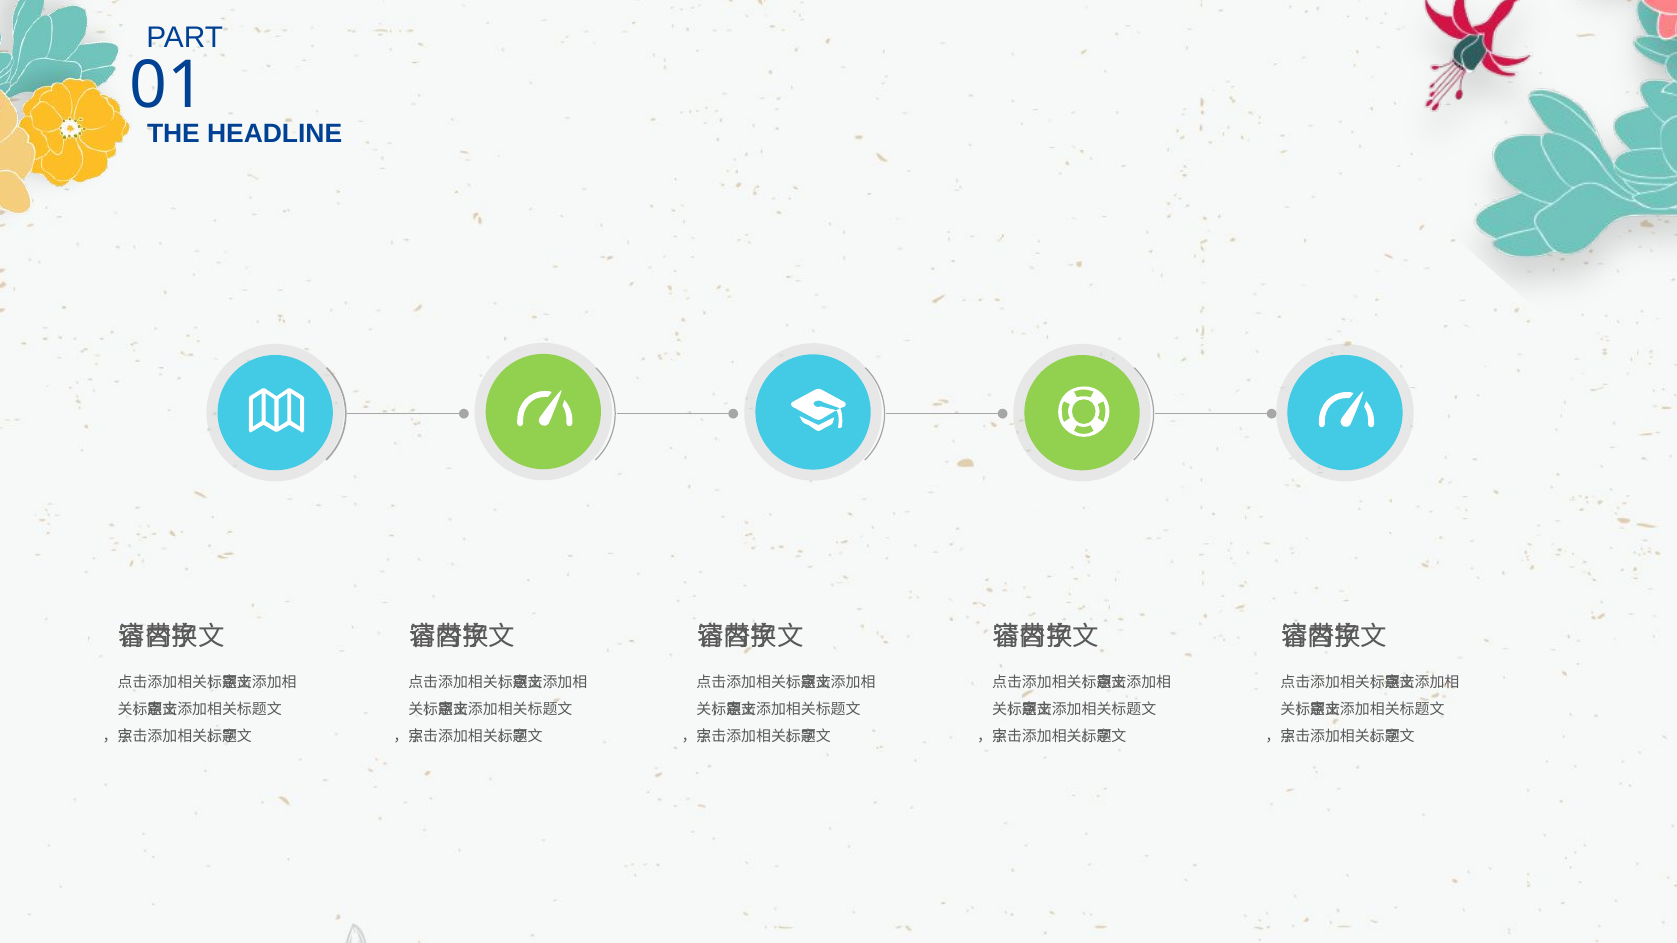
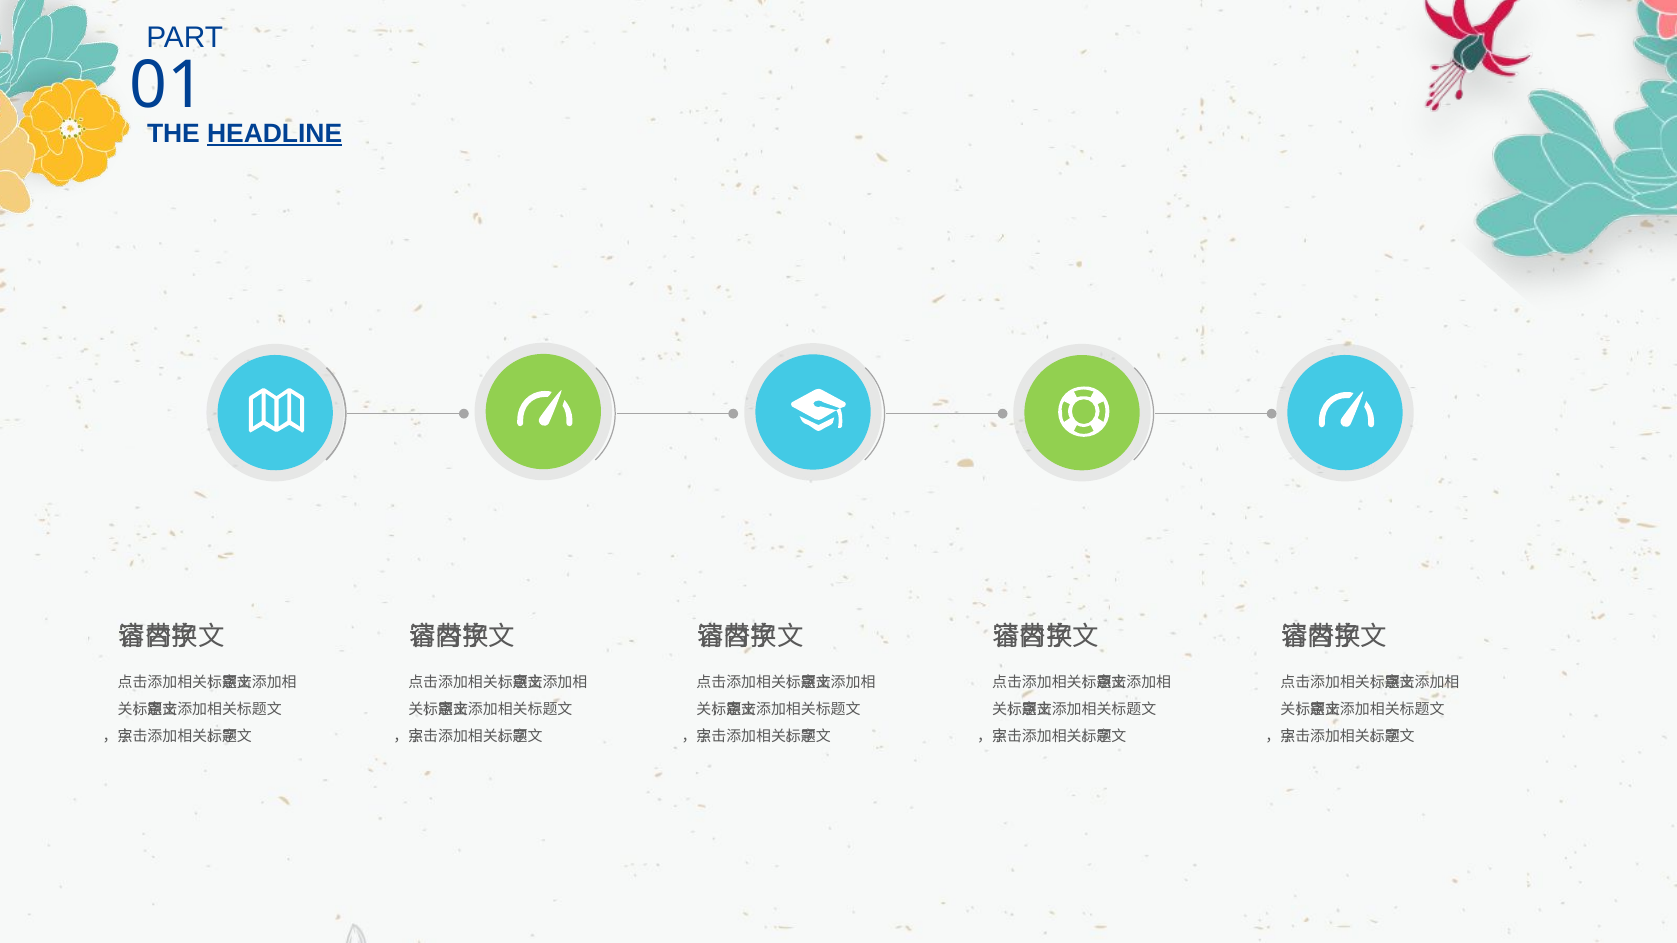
HEADLINE underline: none -> present (275, 134)
